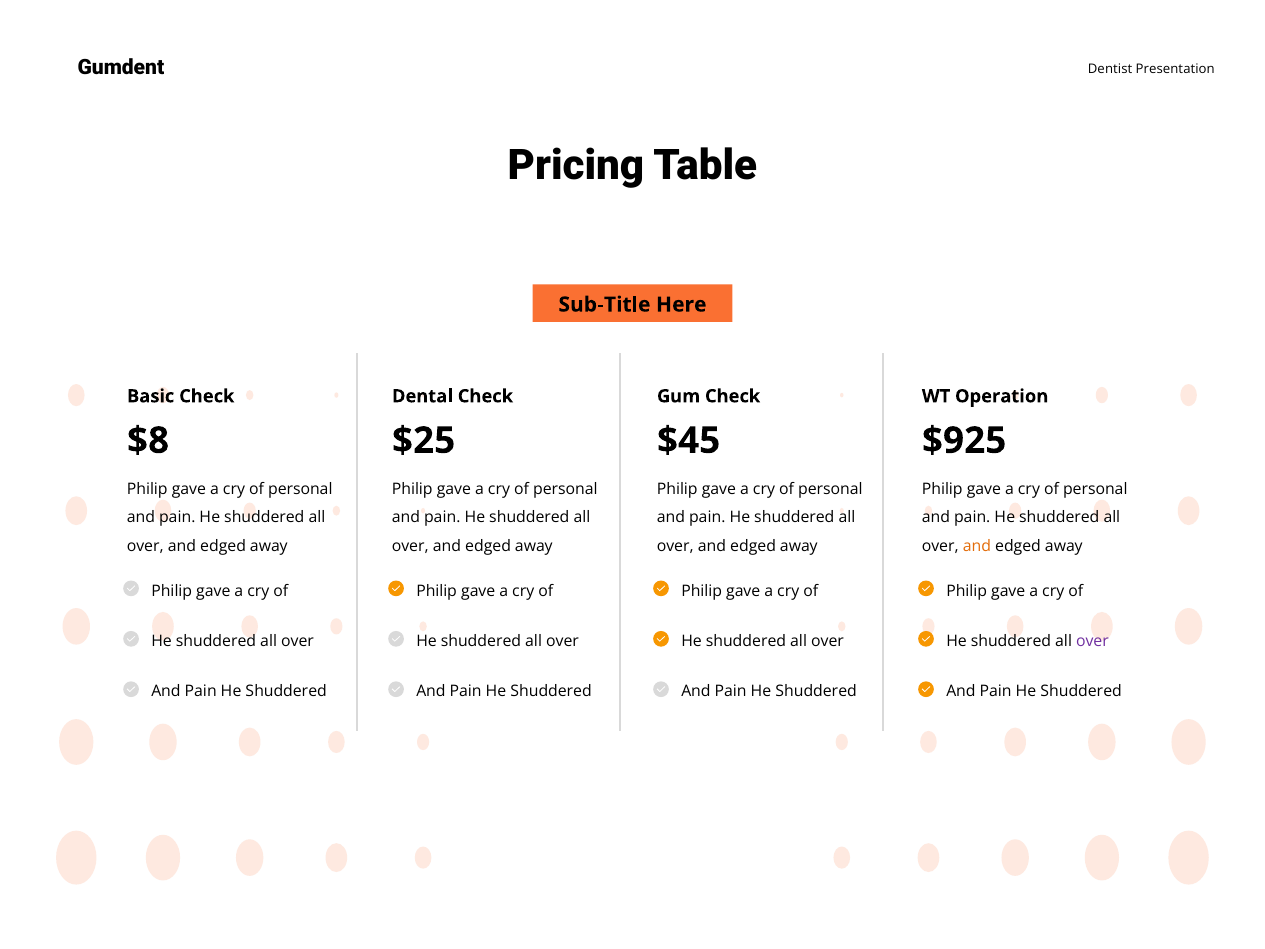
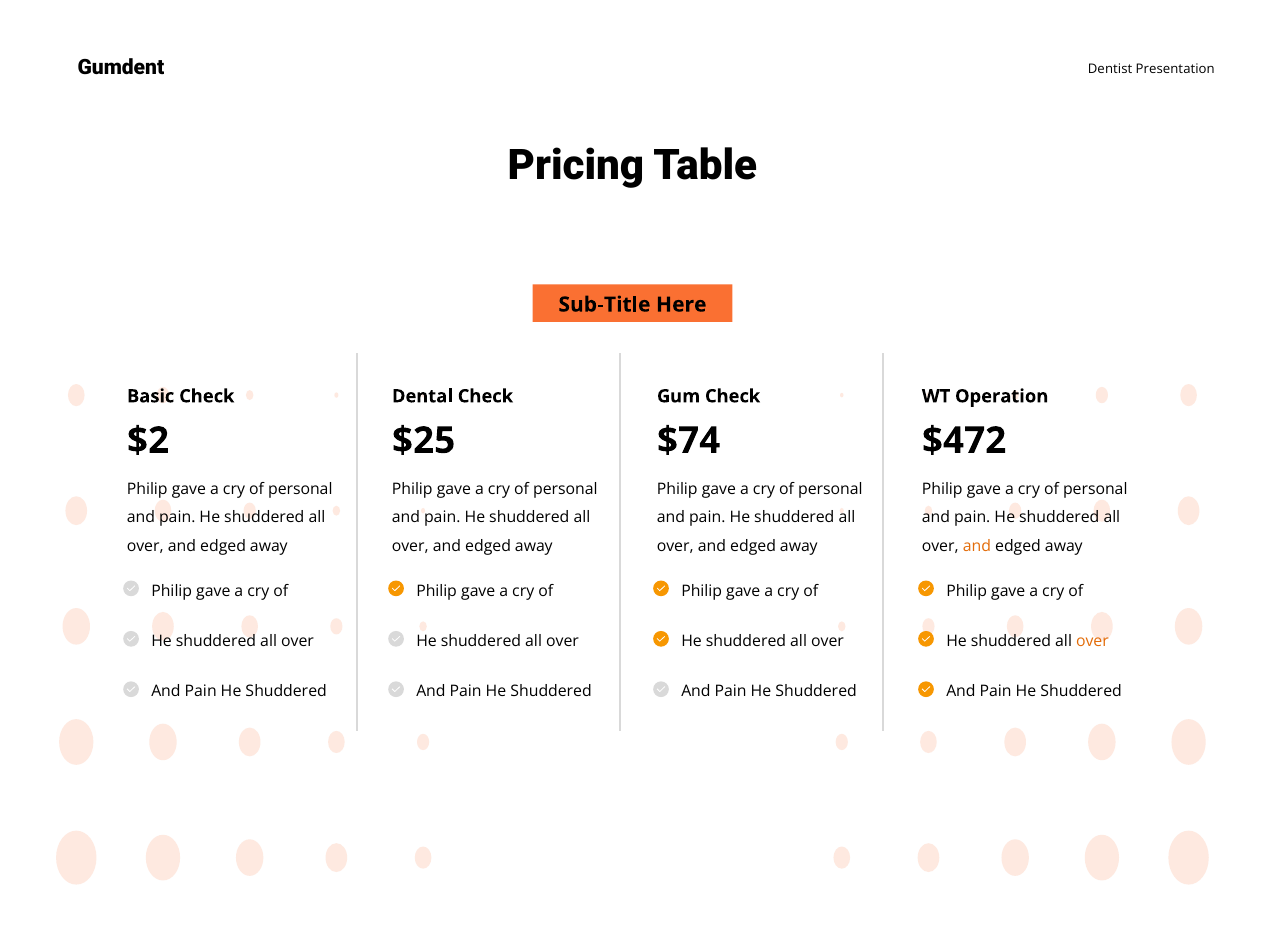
$8: $8 -> $2 (148, 441)
$45: $45 -> $74 (689, 441)
$925: $925 -> $472 (964, 441)
over colour: purple -> orange (1092, 641)
